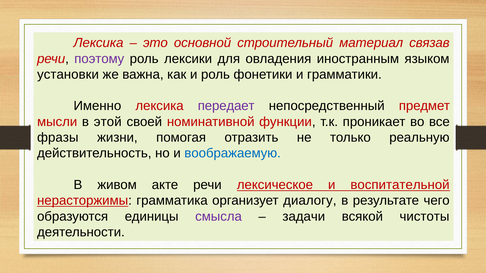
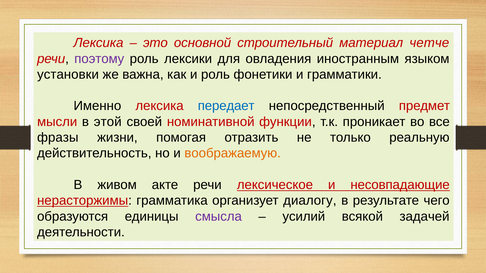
связав: связав -> четче (429, 43)
передает colour: purple -> blue (226, 106)
воображаемую colour: blue -> orange (233, 153)
воспитательной: воспитательной -> несовпадающие (400, 185)
задачи: задачи -> усилий (304, 217)
чистоты: чистоты -> задачей (425, 217)
